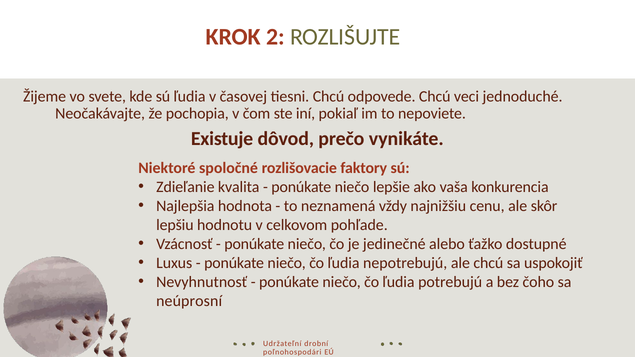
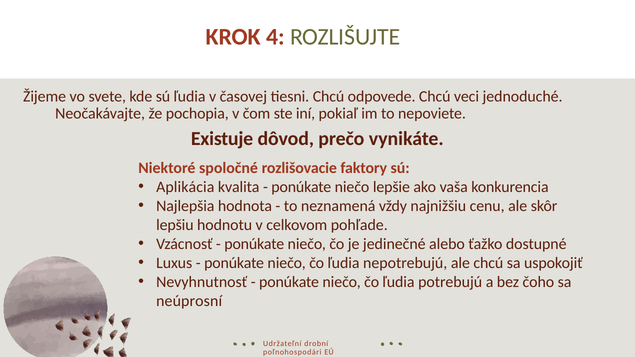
2: 2 -> 4 (275, 37)
Zdieľanie: Zdieľanie -> Aplikácia (185, 187)
